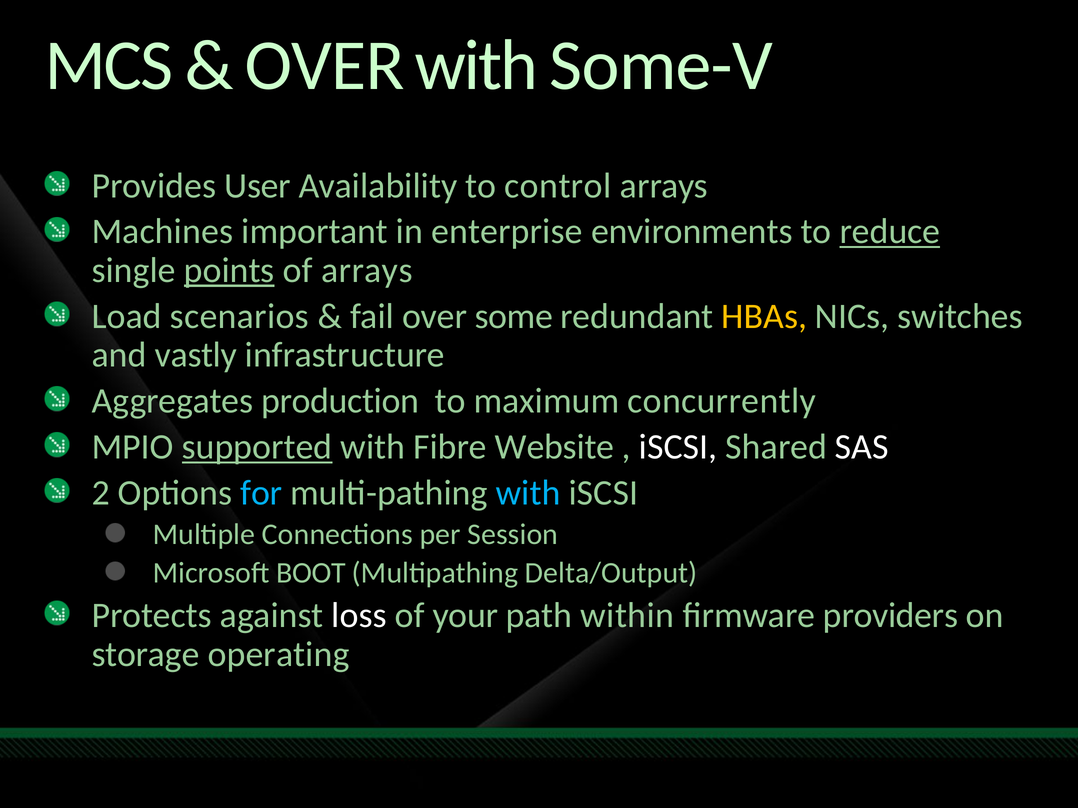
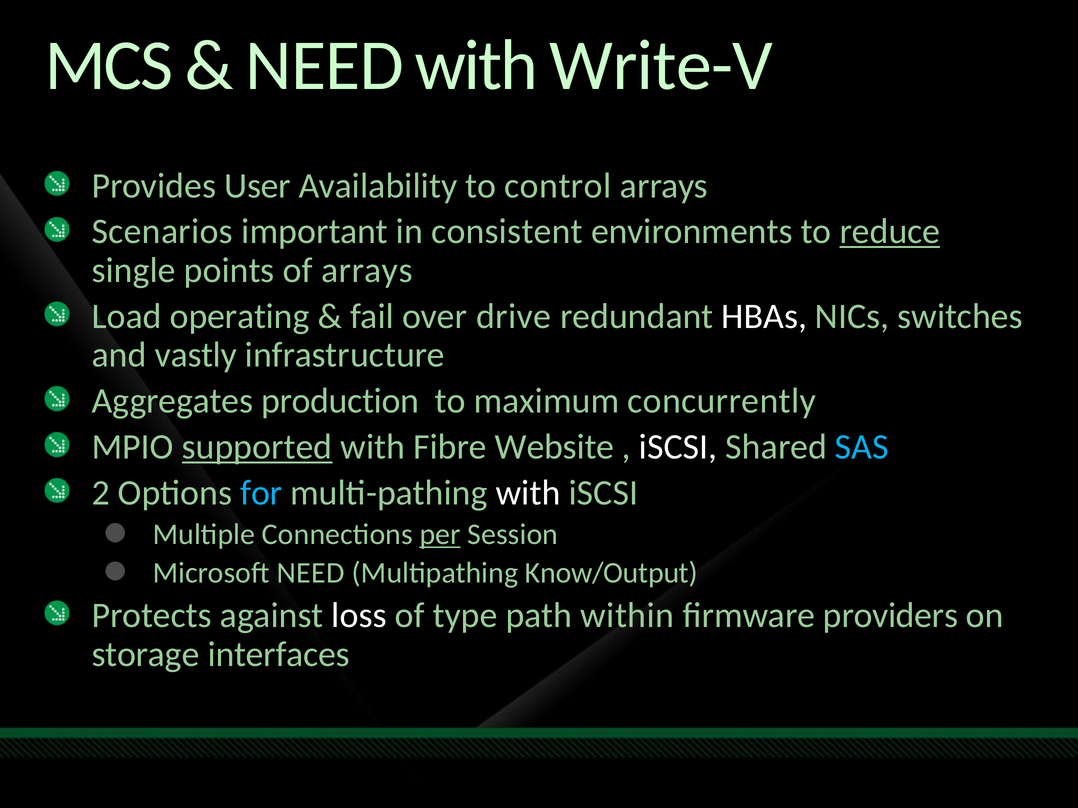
OVER: OVER -> NEED (325, 65)
Some-V: Some-V -> Write-V (661, 65)
Machines: Machines -> Scenarios (162, 232)
enterprise: enterprise -> consistent (507, 232)
points underline: present -> none (229, 271)
scenarios: scenarios -> operating (240, 317)
some: some -> drive (514, 317)
HBAs colour: yellow -> white (764, 317)
SAS colour: white -> light blue (862, 447)
with colour: light blue -> white (528, 493)
per underline: none -> present (440, 535)
Microsoft BOOT: BOOT -> NEED (311, 573)
Delta/Output: Delta/Output -> Know/Output (611, 573)
your: your -> type (465, 616)
operating: operating -> interfaces (279, 655)
